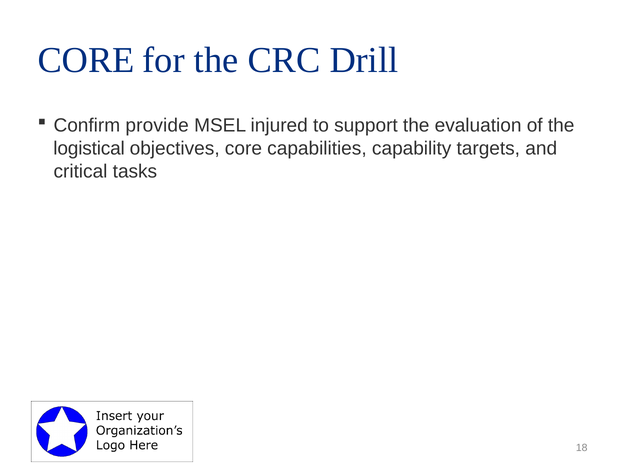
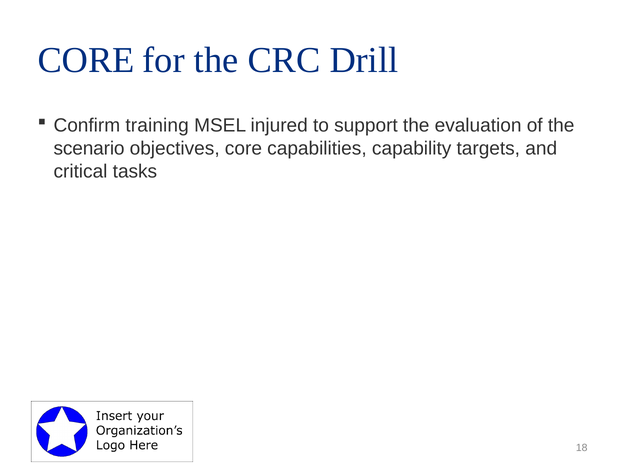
provide: provide -> training (157, 125)
logistical: logistical -> scenario (89, 148)
